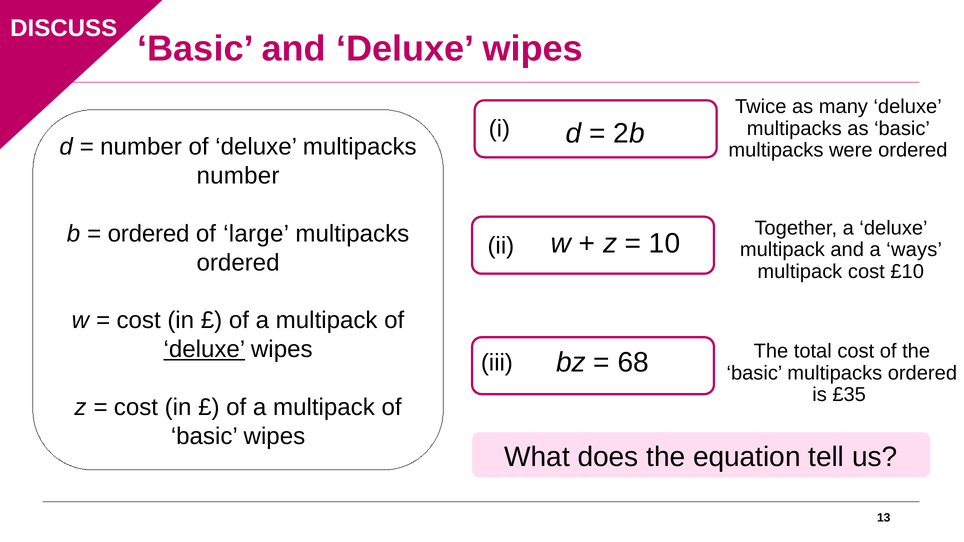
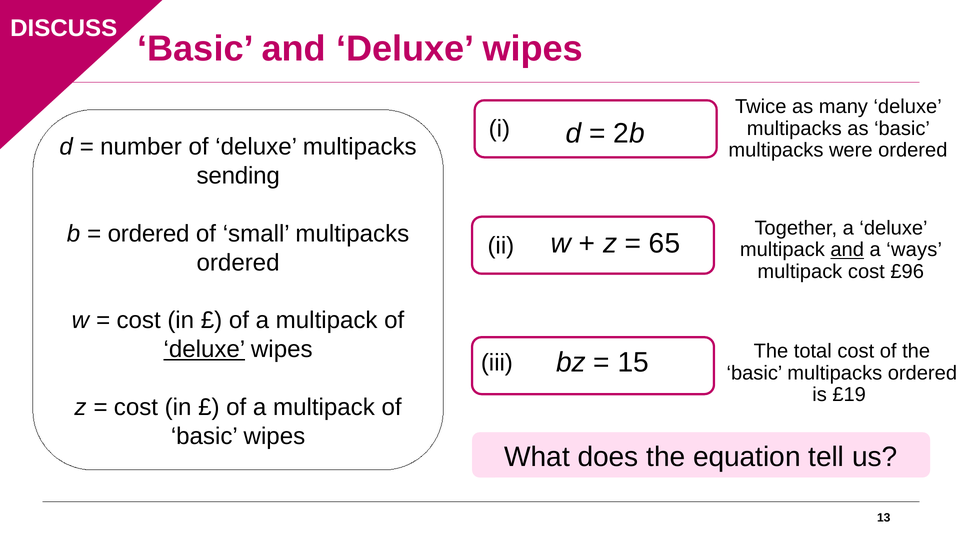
number: number -> sending (238, 176)
large: large -> small (256, 234)
10: 10 -> 65 (665, 244)
and underline: none -> present (847, 250)
£10: £10 -> £96 (907, 272)
68: 68 -> 15 (633, 362)
£35: £35 -> £19 (849, 395)
